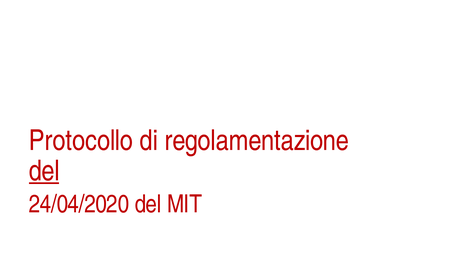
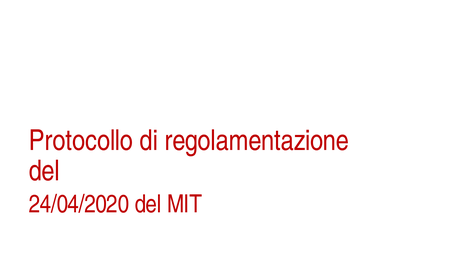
del underline: present -> none (44, 171)
